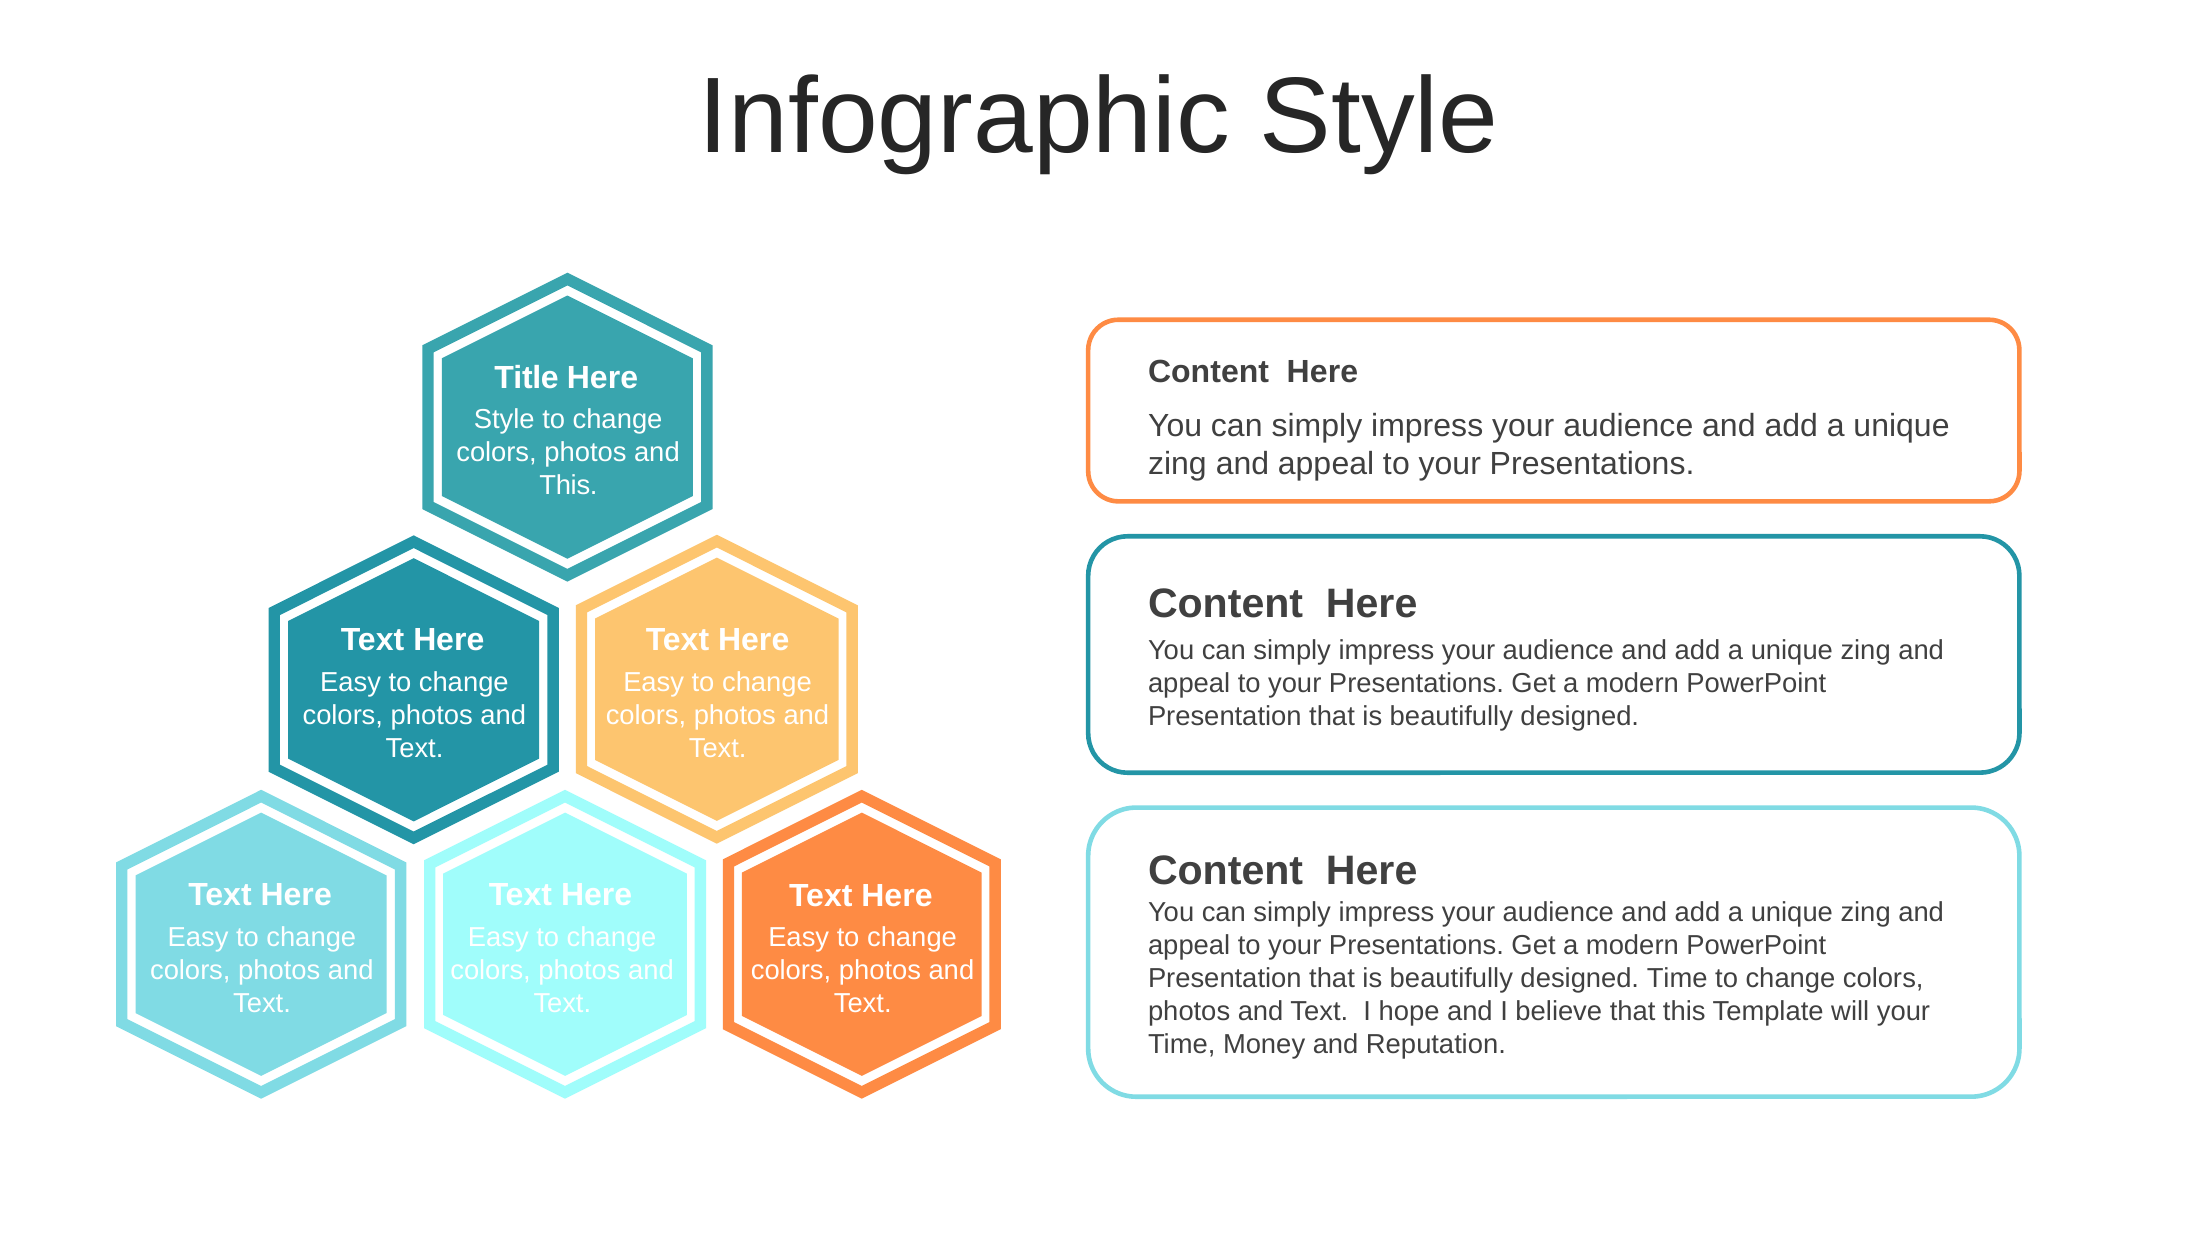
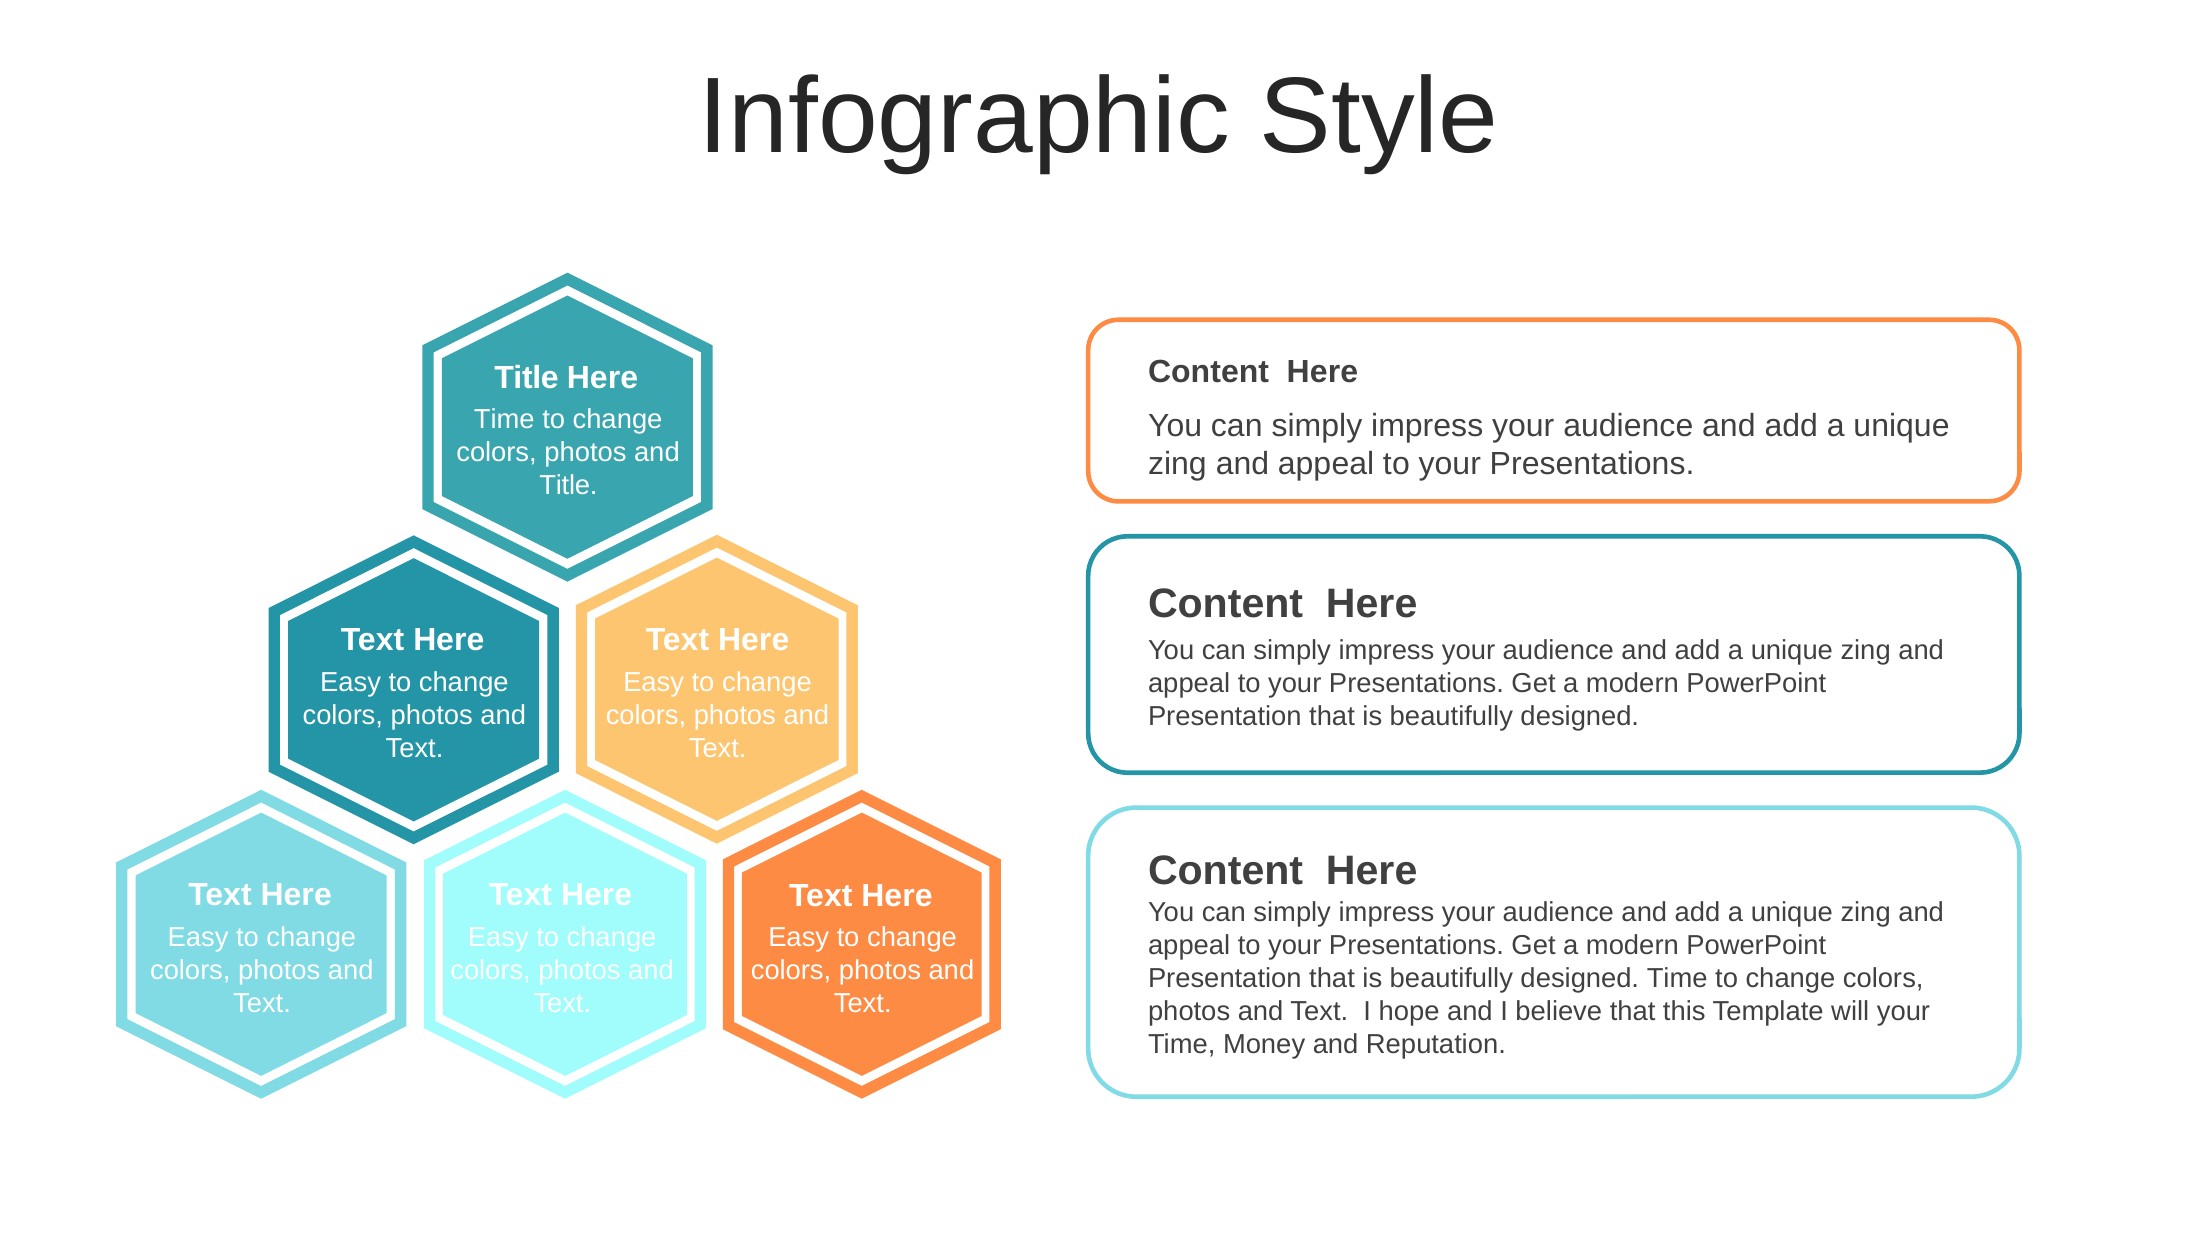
Style: Style -> Time (504, 420)
This: This -> Title (568, 485)
